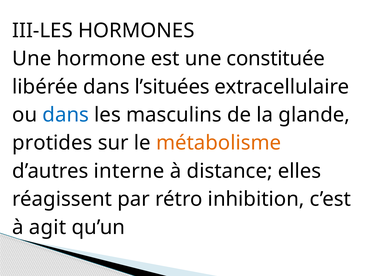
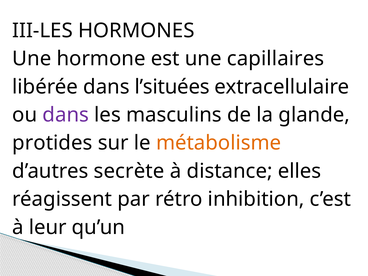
constituée: constituée -> capillaires (276, 59)
dans colour: blue -> purple (66, 115)
interne: interne -> secrète (129, 171)
agit: agit -> leur (48, 227)
